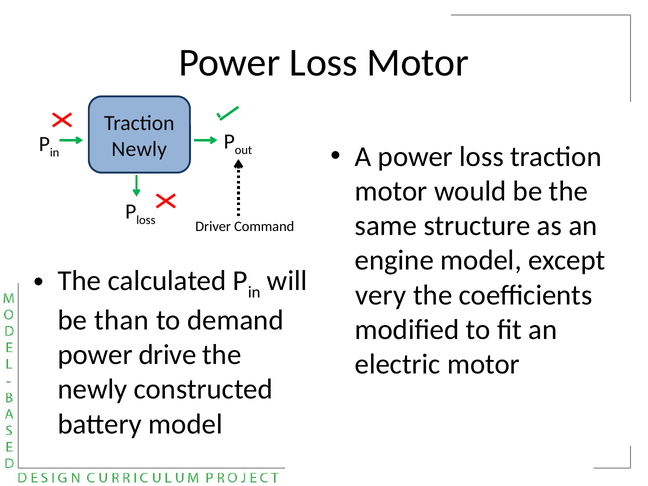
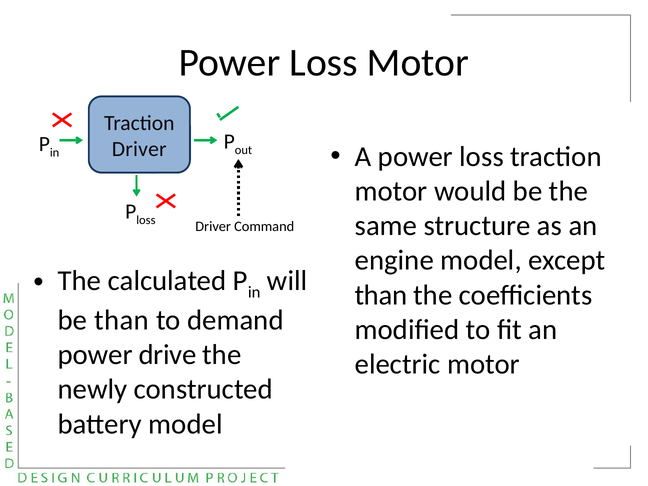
Newly: Newly -> Driver (139, 149)
very: very -> than (381, 295)
